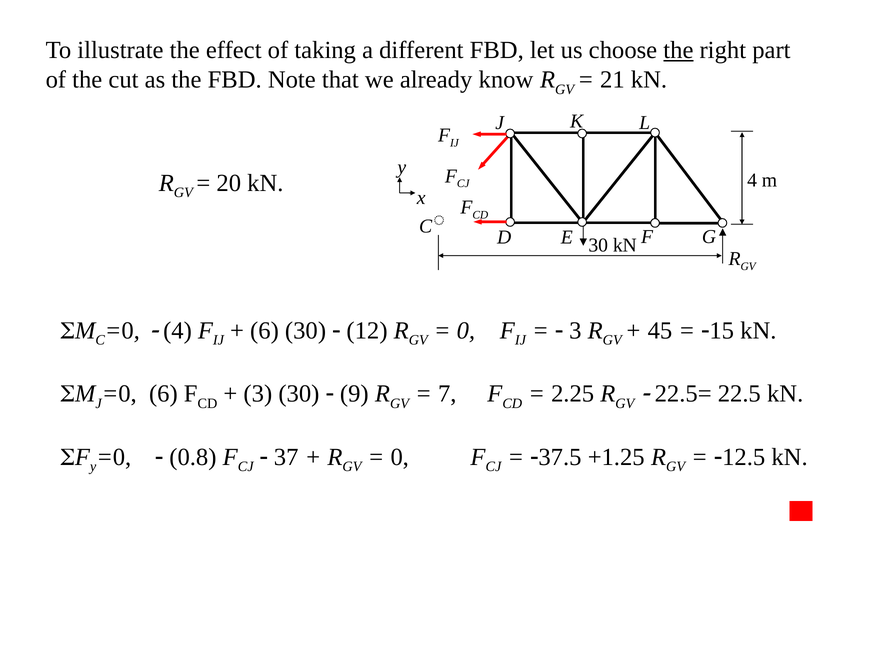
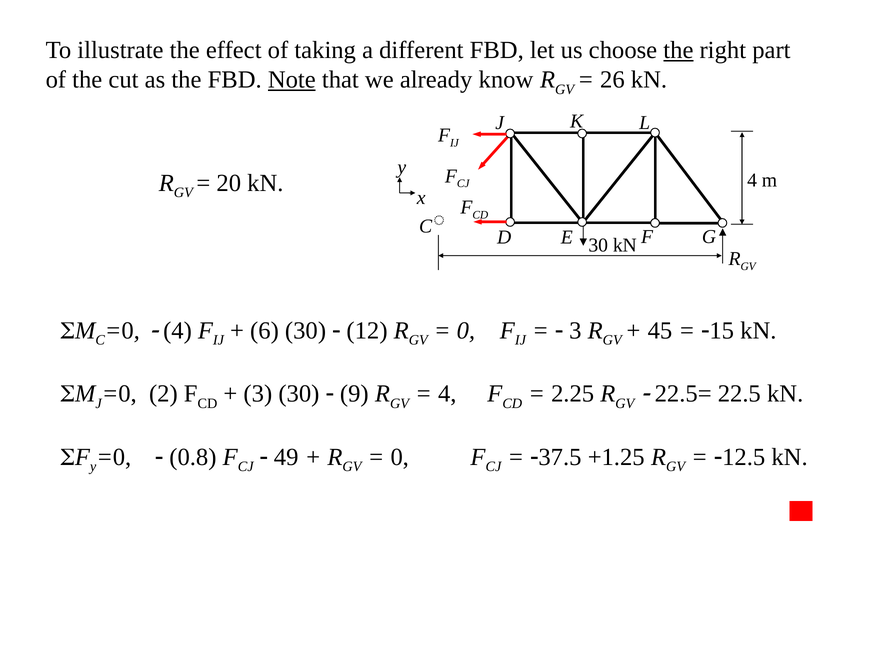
Note underline: none -> present (292, 80)
21: 21 -> 26 (612, 80)
6: 6 -> 2 (163, 394)
7: 7 -> 4 (447, 394)
37: 37 -> 49 (286, 457)
